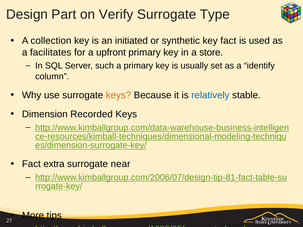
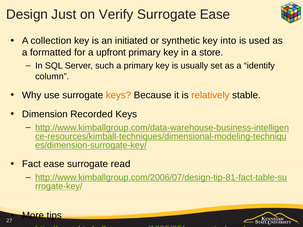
Part: Part -> Just (64, 15)
Surrogate Type: Type -> Ease (215, 15)
key fact: fact -> into (228, 41)
facilitates: facilitates -> formatted (51, 52)
relatively colour: blue -> orange (210, 95)
Fact extra: extra -> ease (54, 164)
near: near -> read (121, 164)
